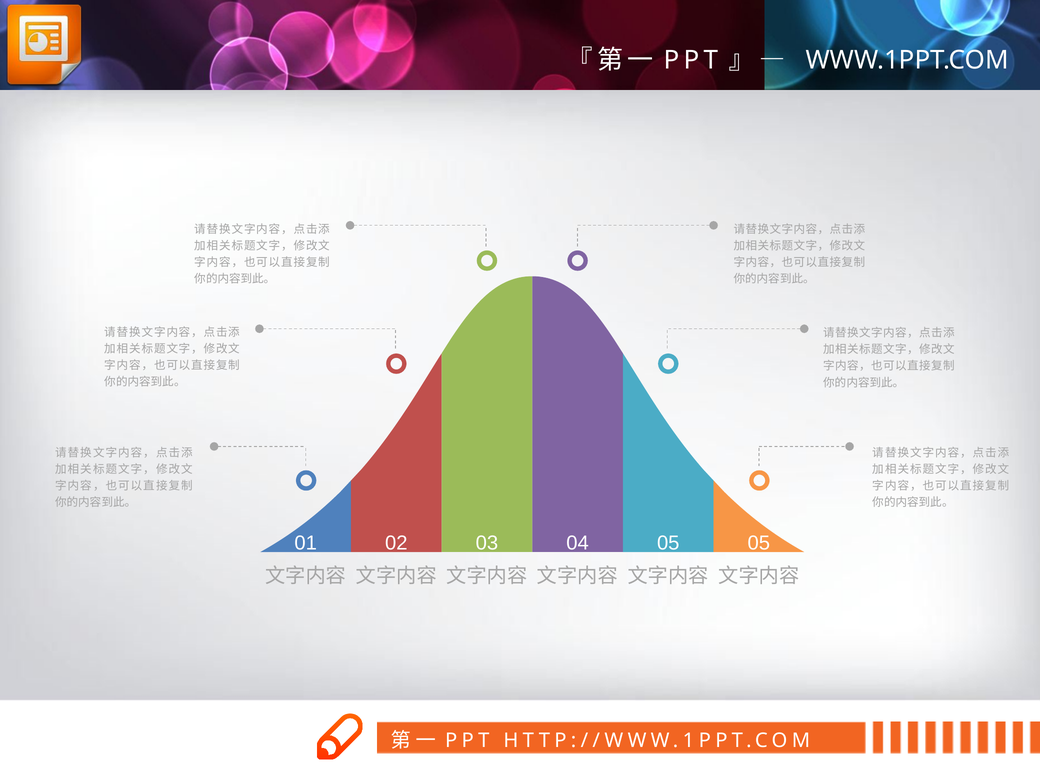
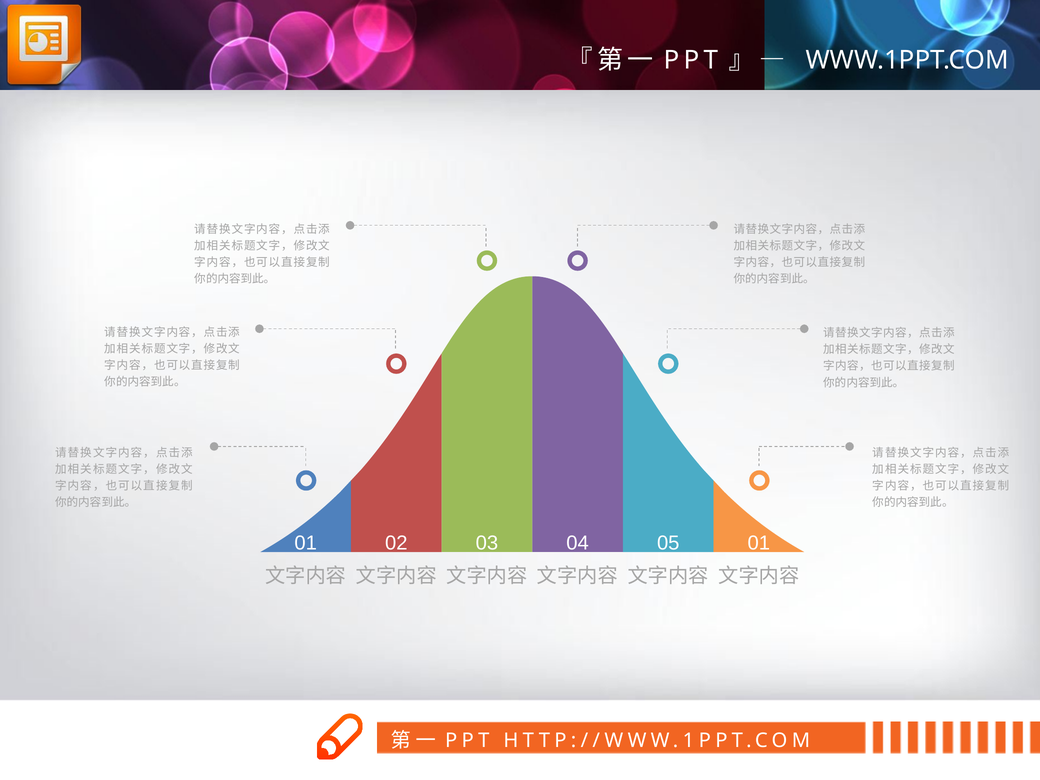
05 05: 05 -> 01 (759, 543)
